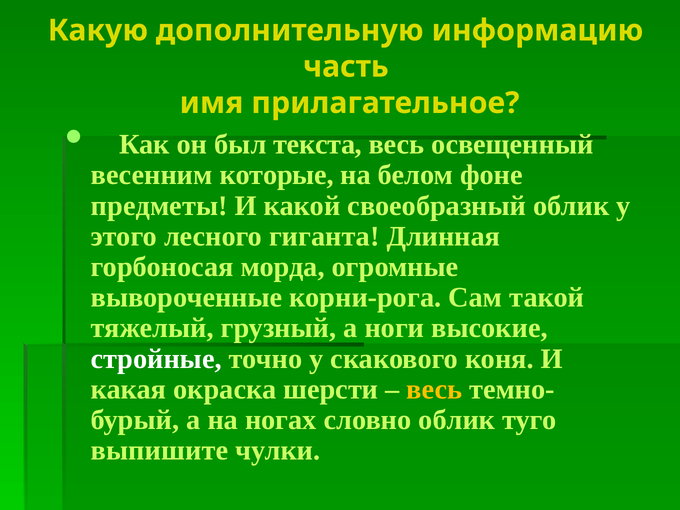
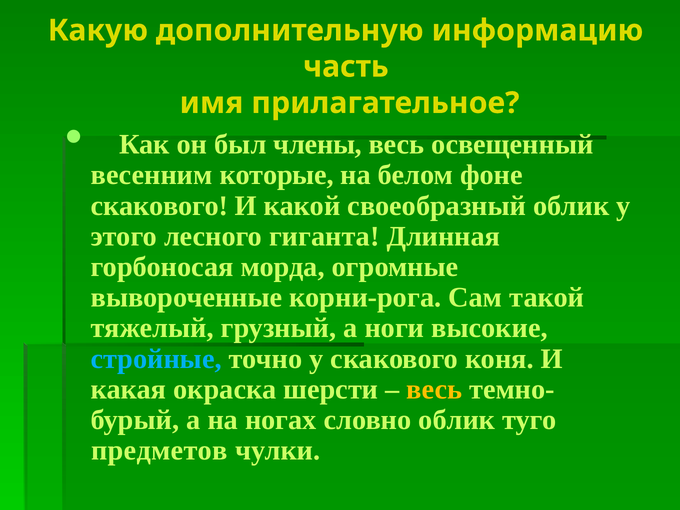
текста: текста -> члены (318, 145)
предметы: предметы -> скакового (159, 206)
стройные colour: white -> light blue (156, 359)
выпишите: выпишите -> предметов (159, 451)
